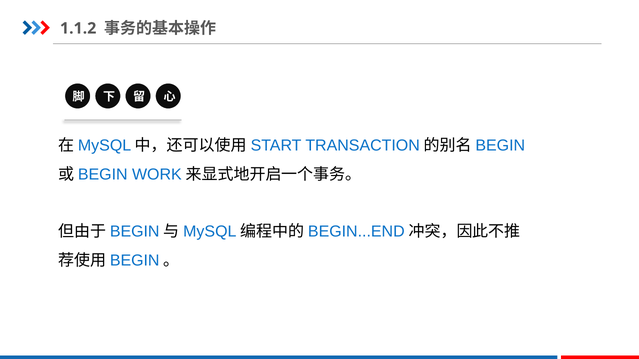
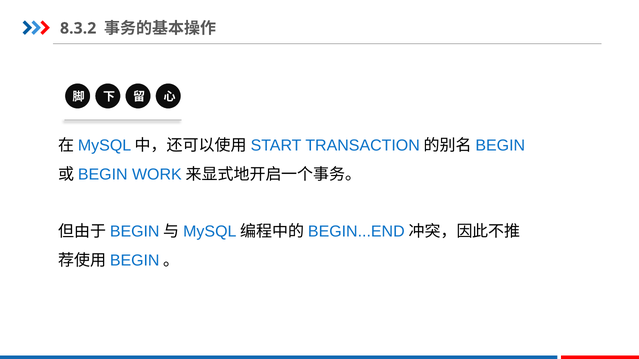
1.1.2: 1.1.2 -> 8.3.2 (78, 28)
